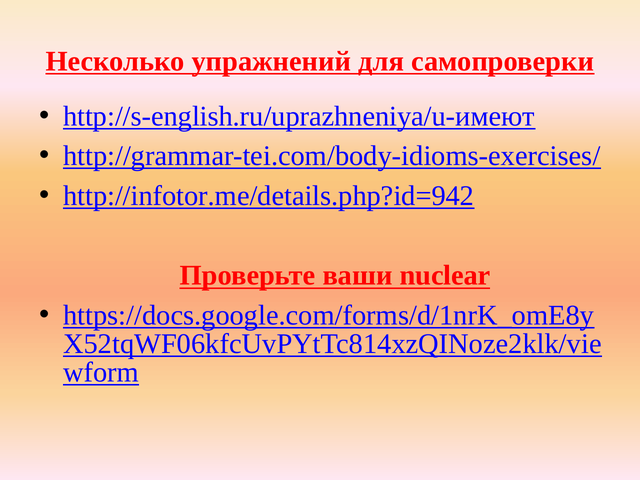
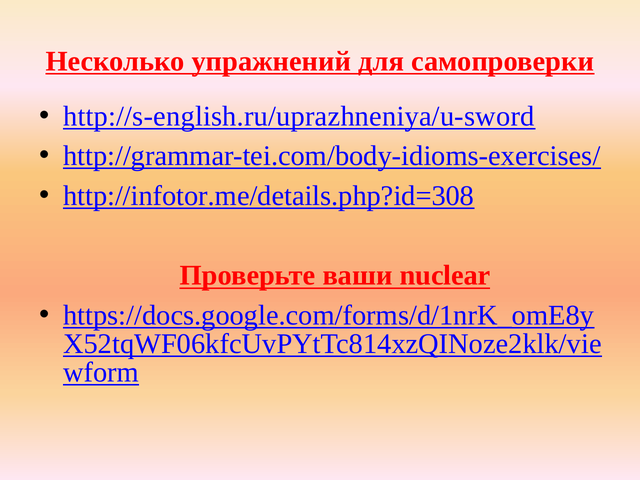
http://s-english.ru/uprazhneniya/u-имеют: http://s-english.ru/uprazhneniya/u-имеют -> http://s-english.ru/uprazhneniya/u-sword (299, 116)
http://infotor.me/details.php?id=942: http://infotor.me/details.php?id=942 -> http://infotor.me/details.php?id=308 (269, 196)
